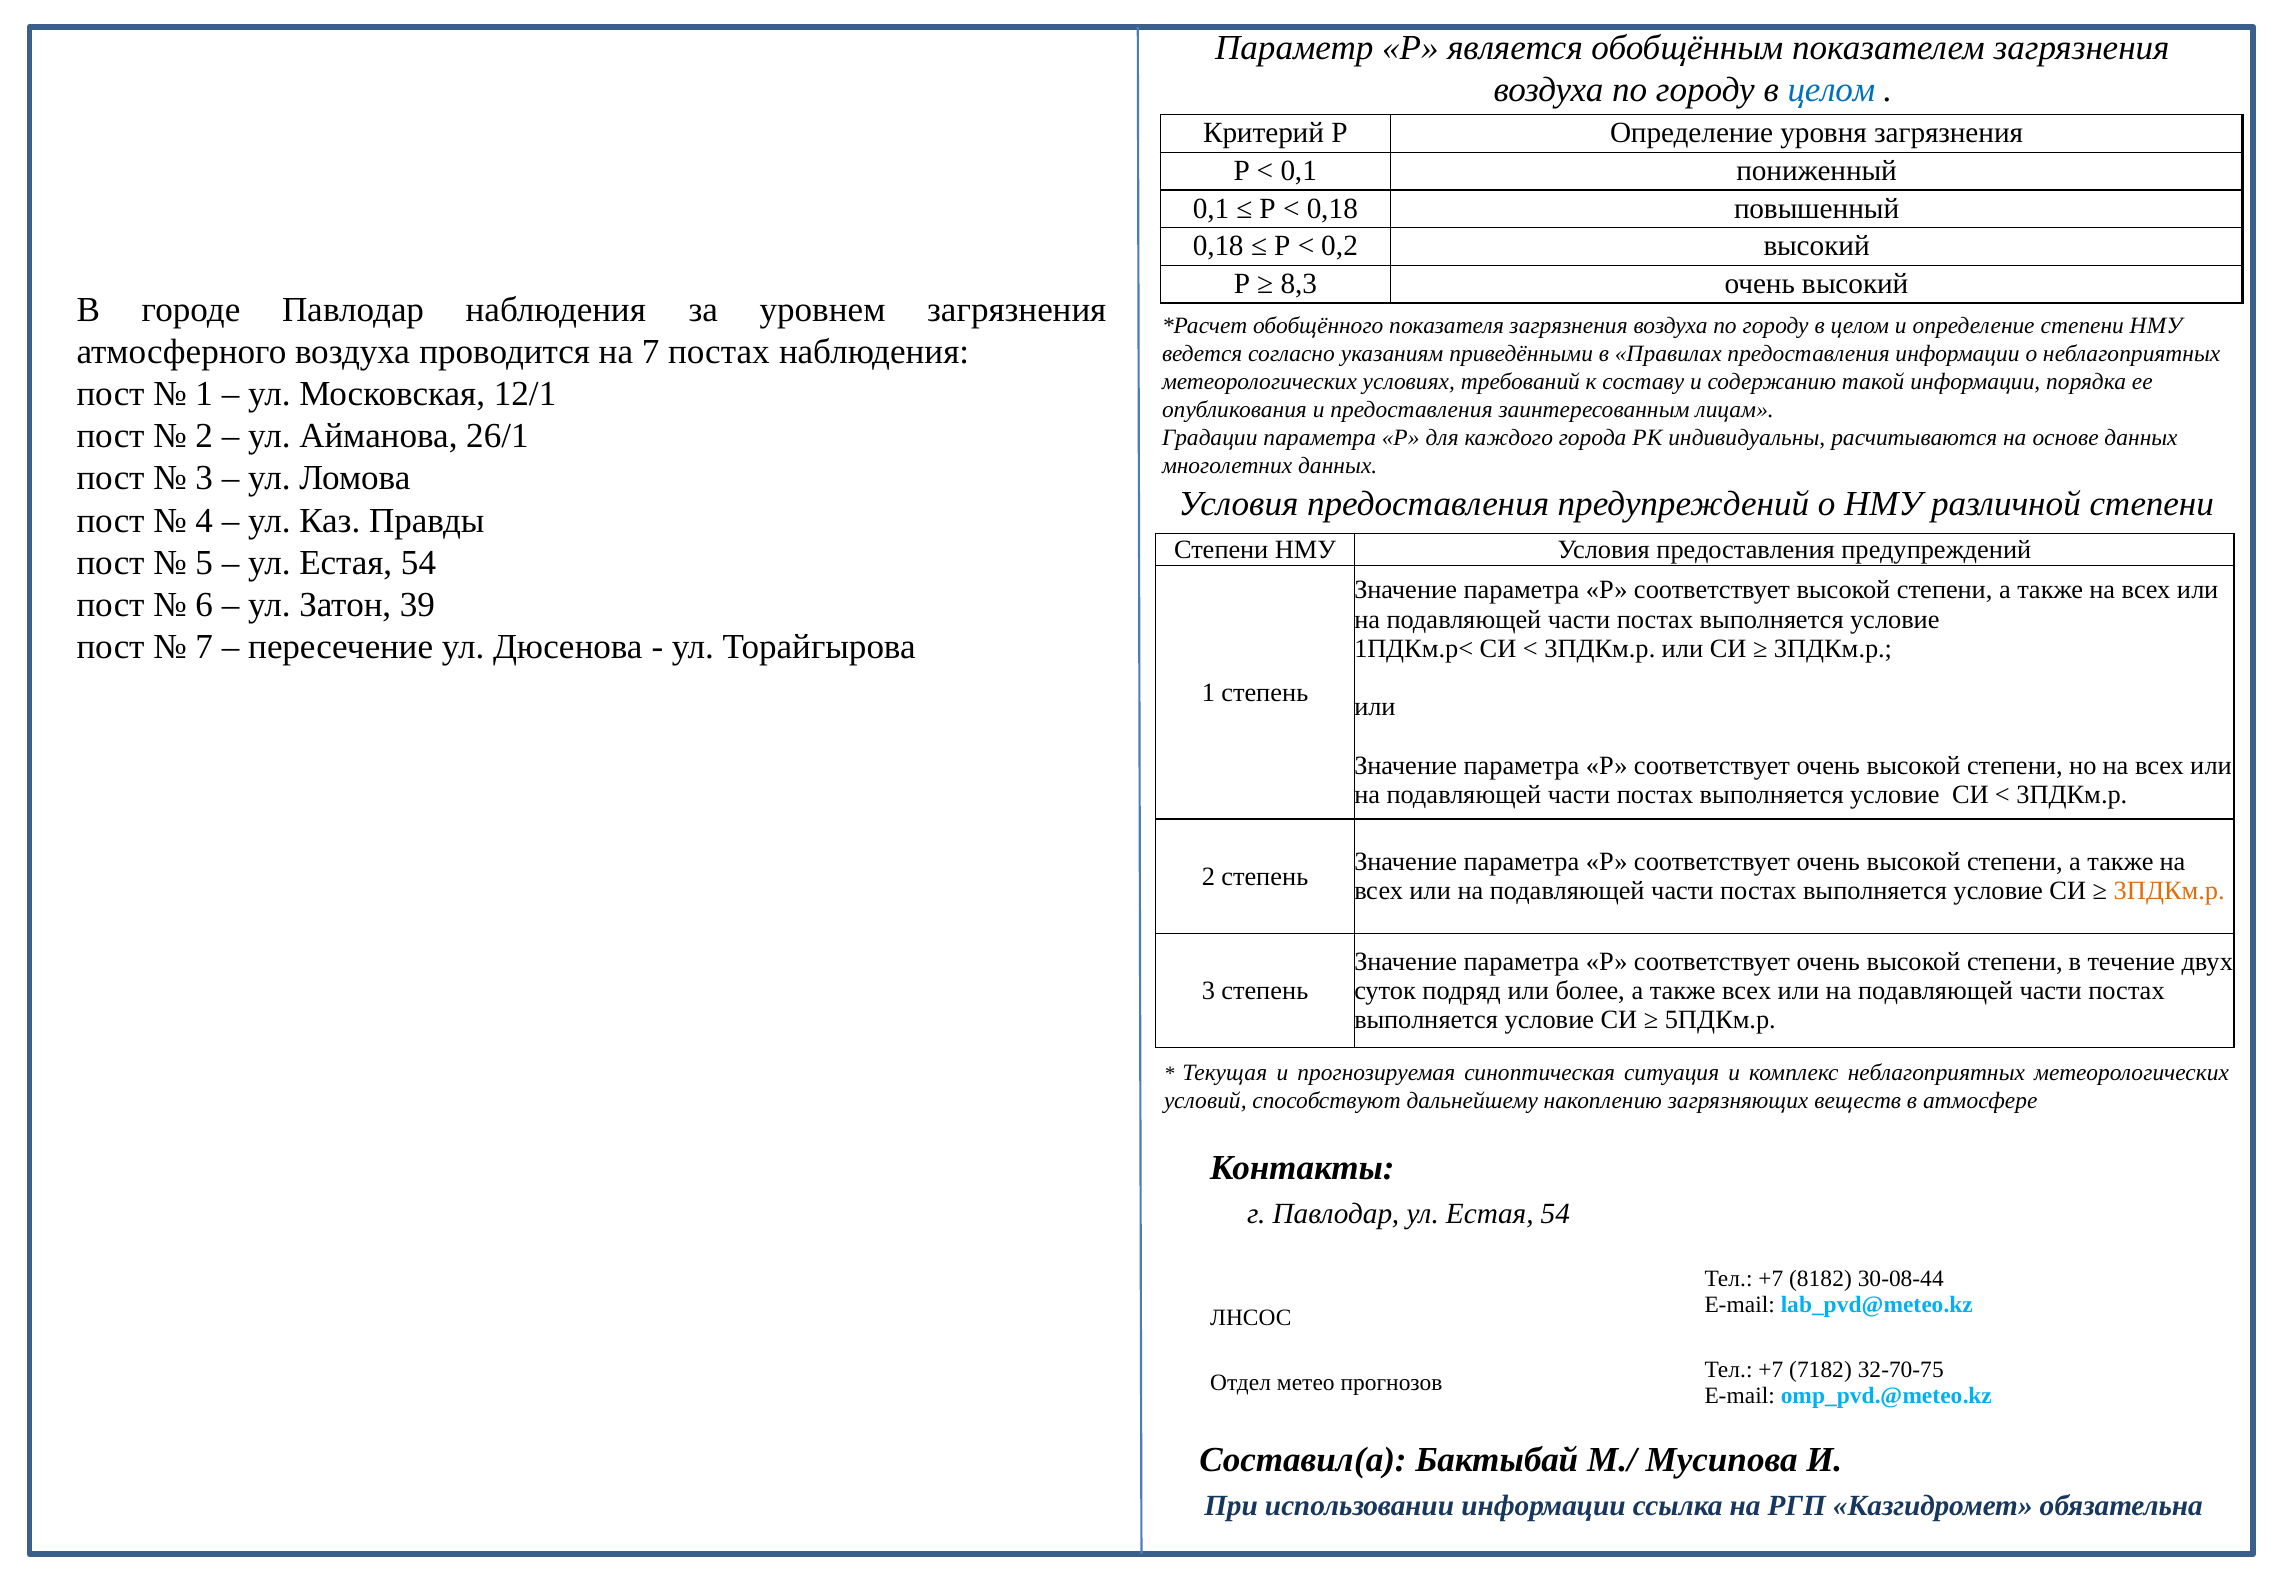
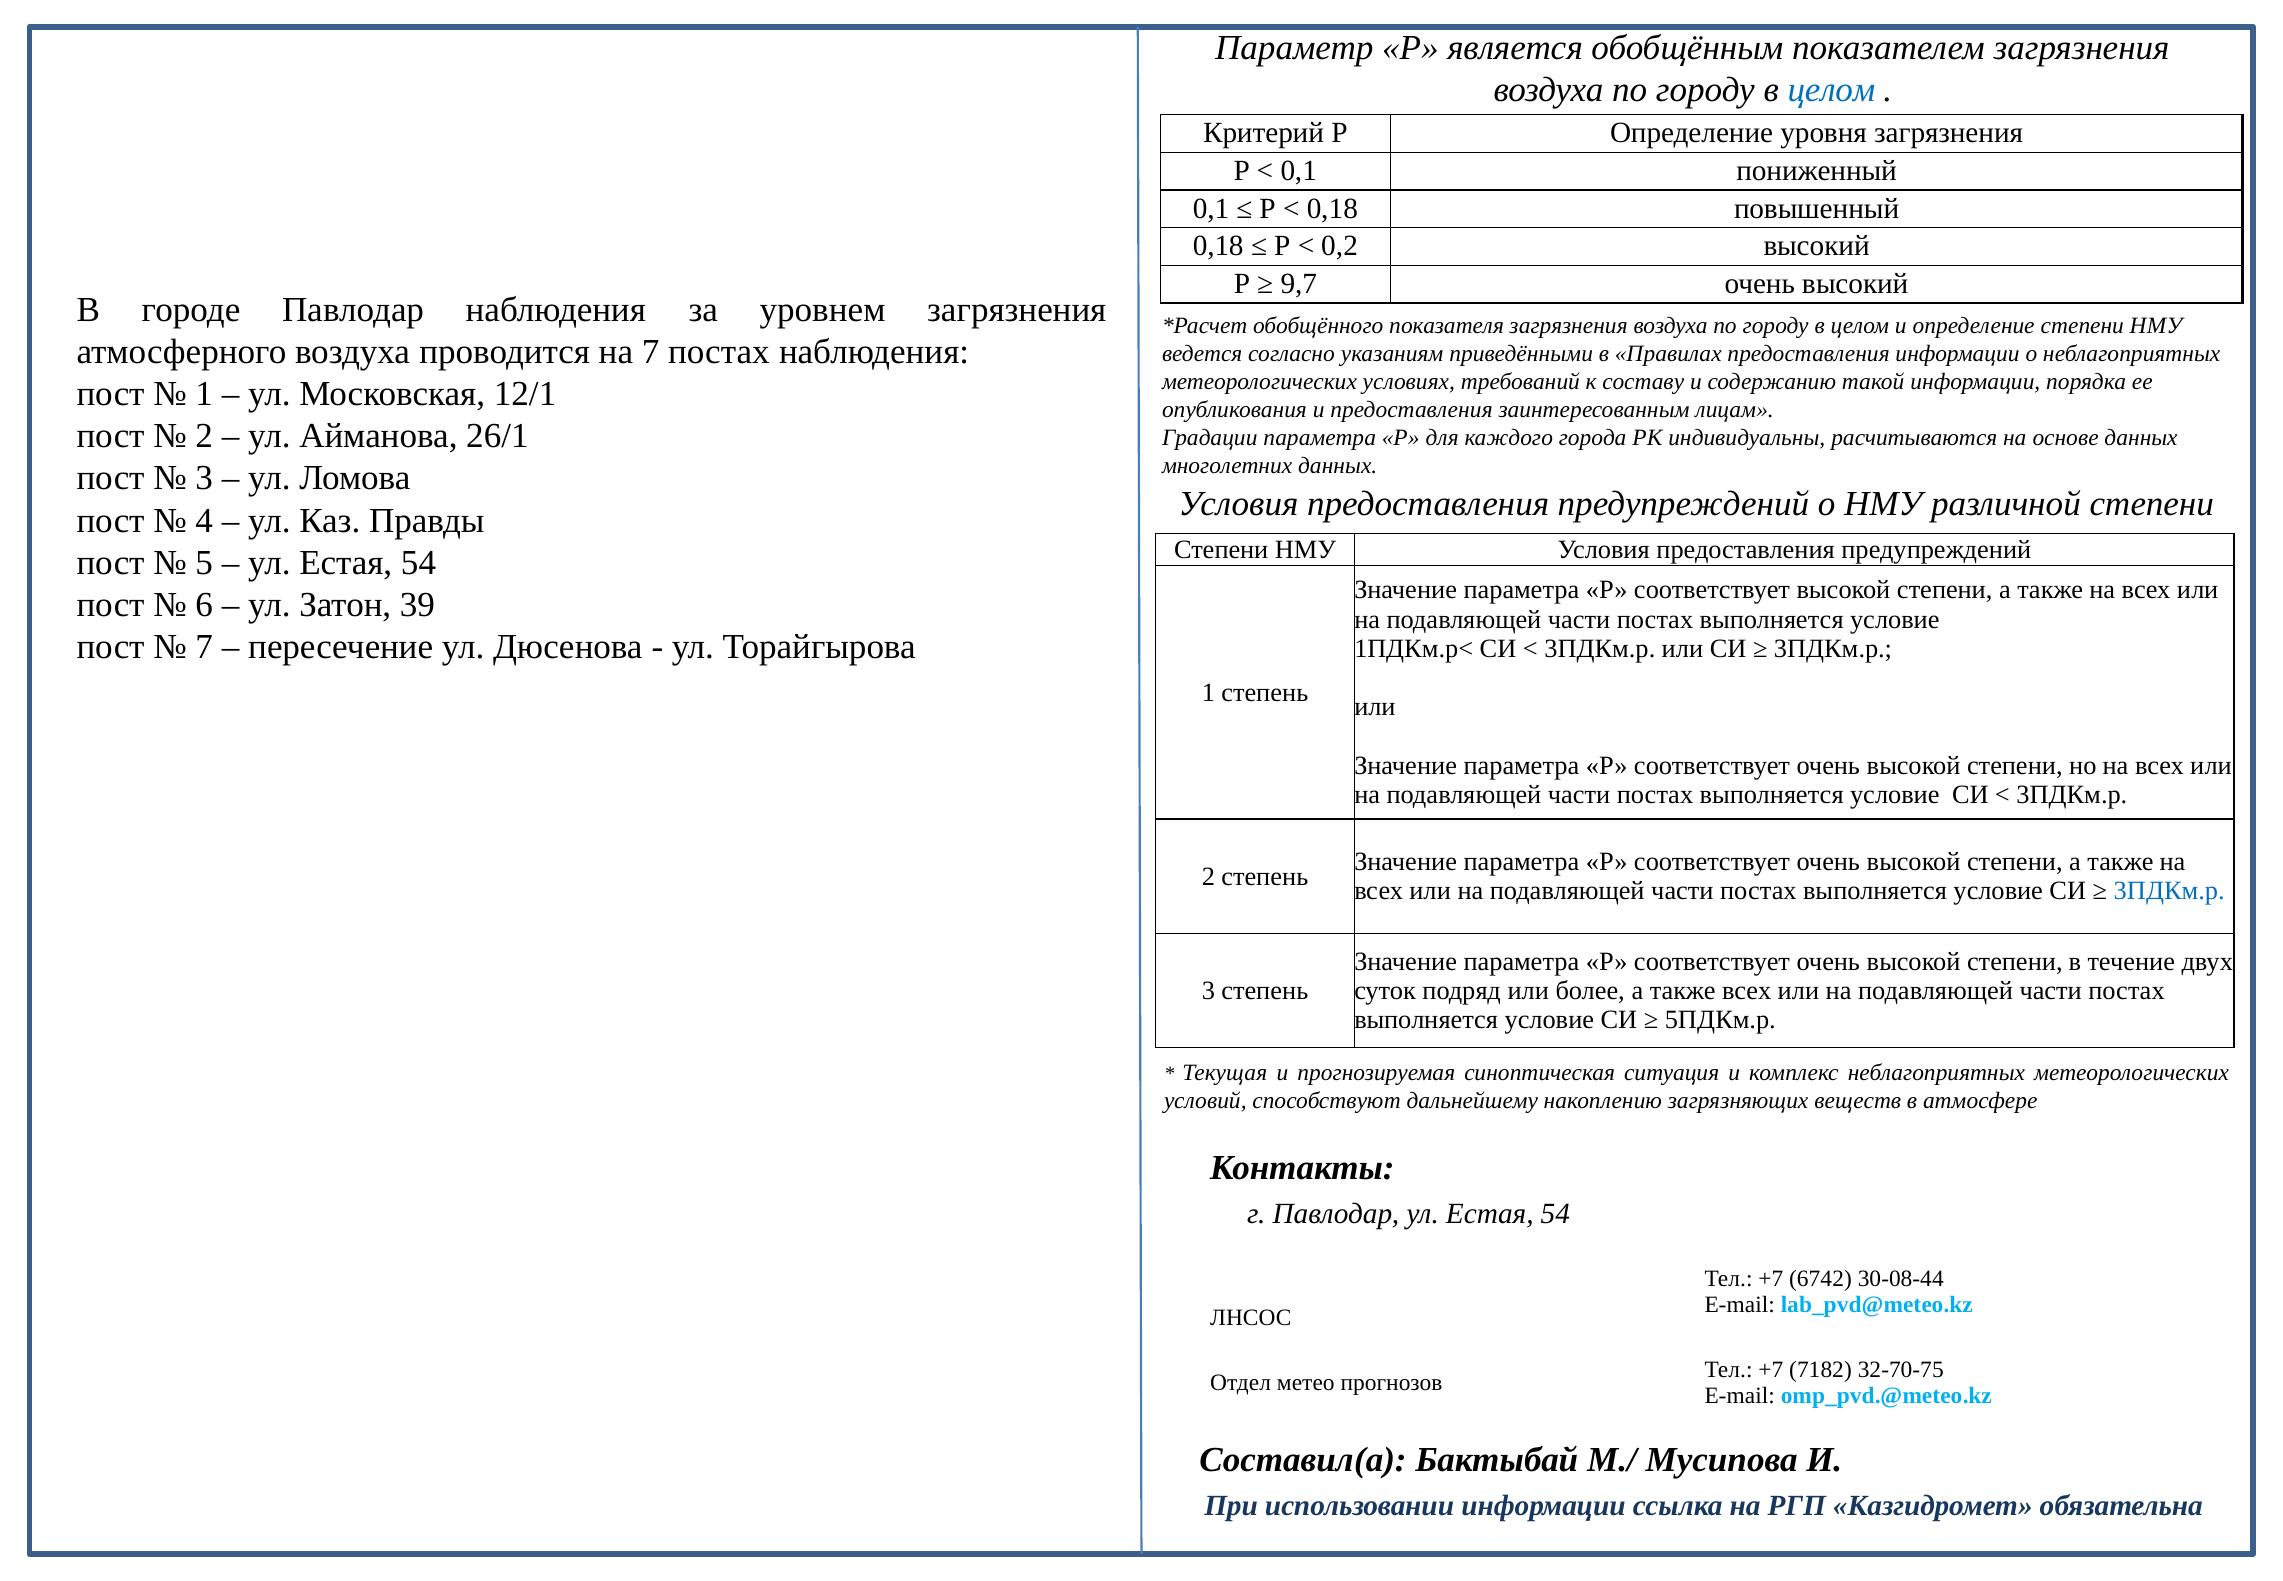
8,3: 8,3 -> 9,7 (1299, 284)
3ПДКм.р colour: orange -> blue (2169, 891)
8182: 8182 -> 6742 (1820, 1278)
